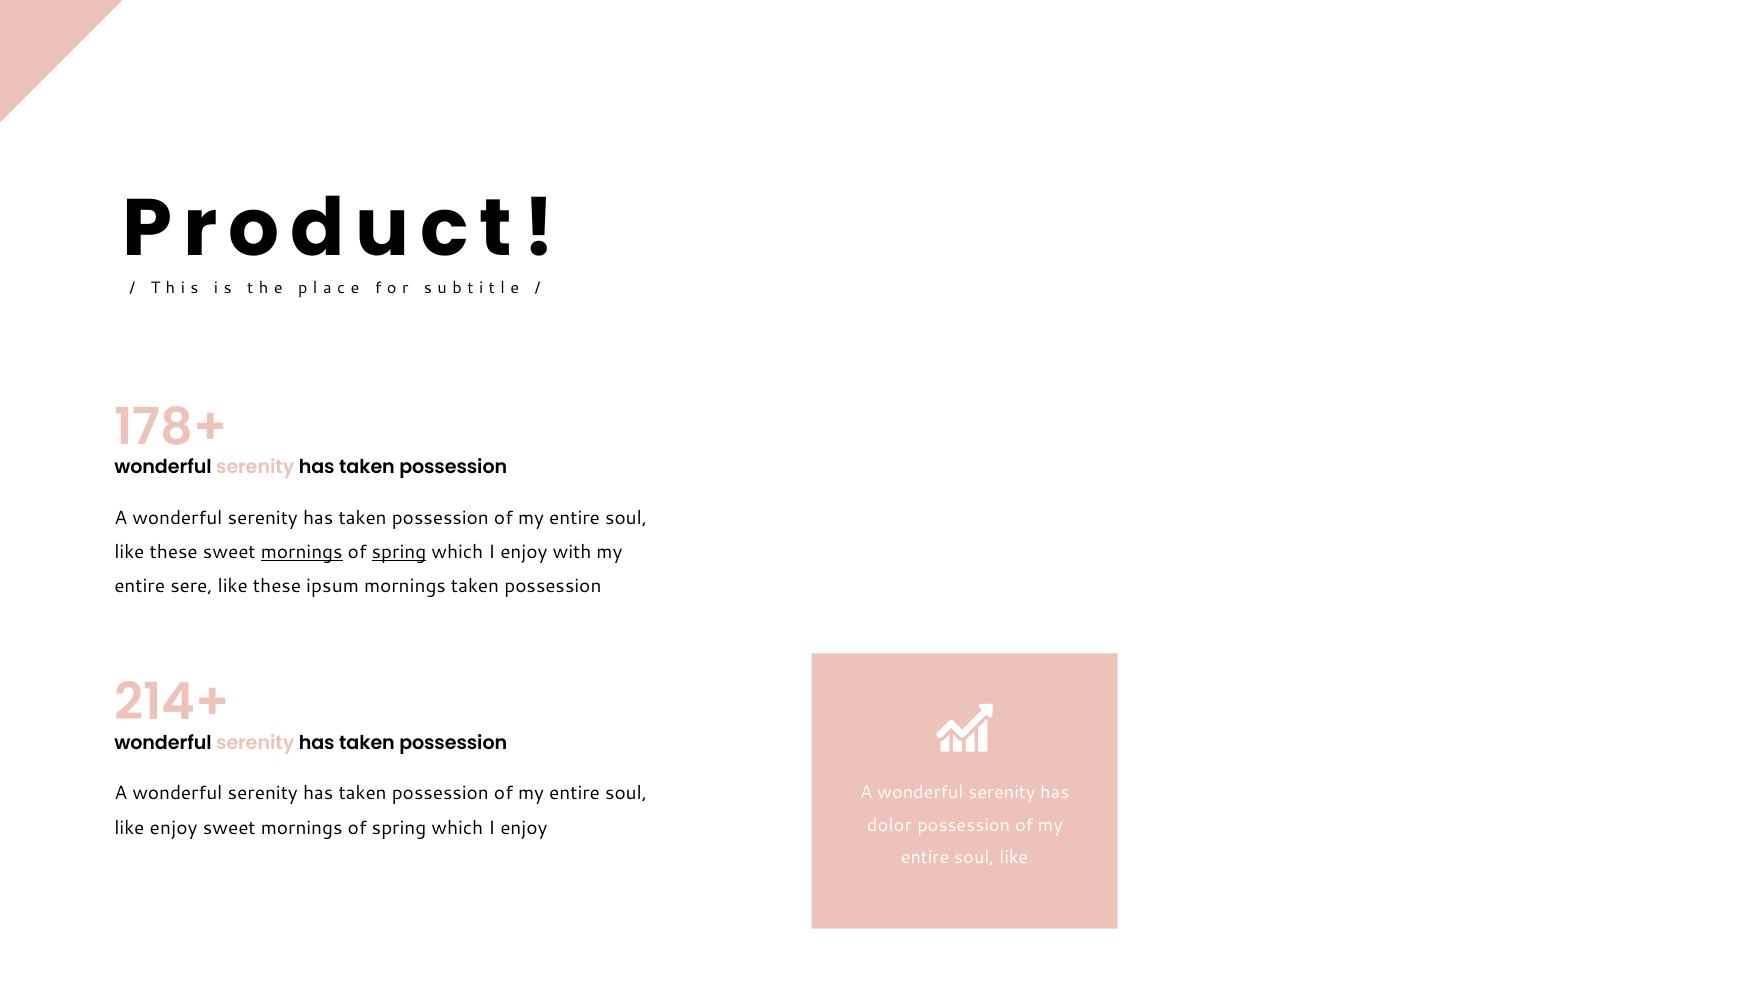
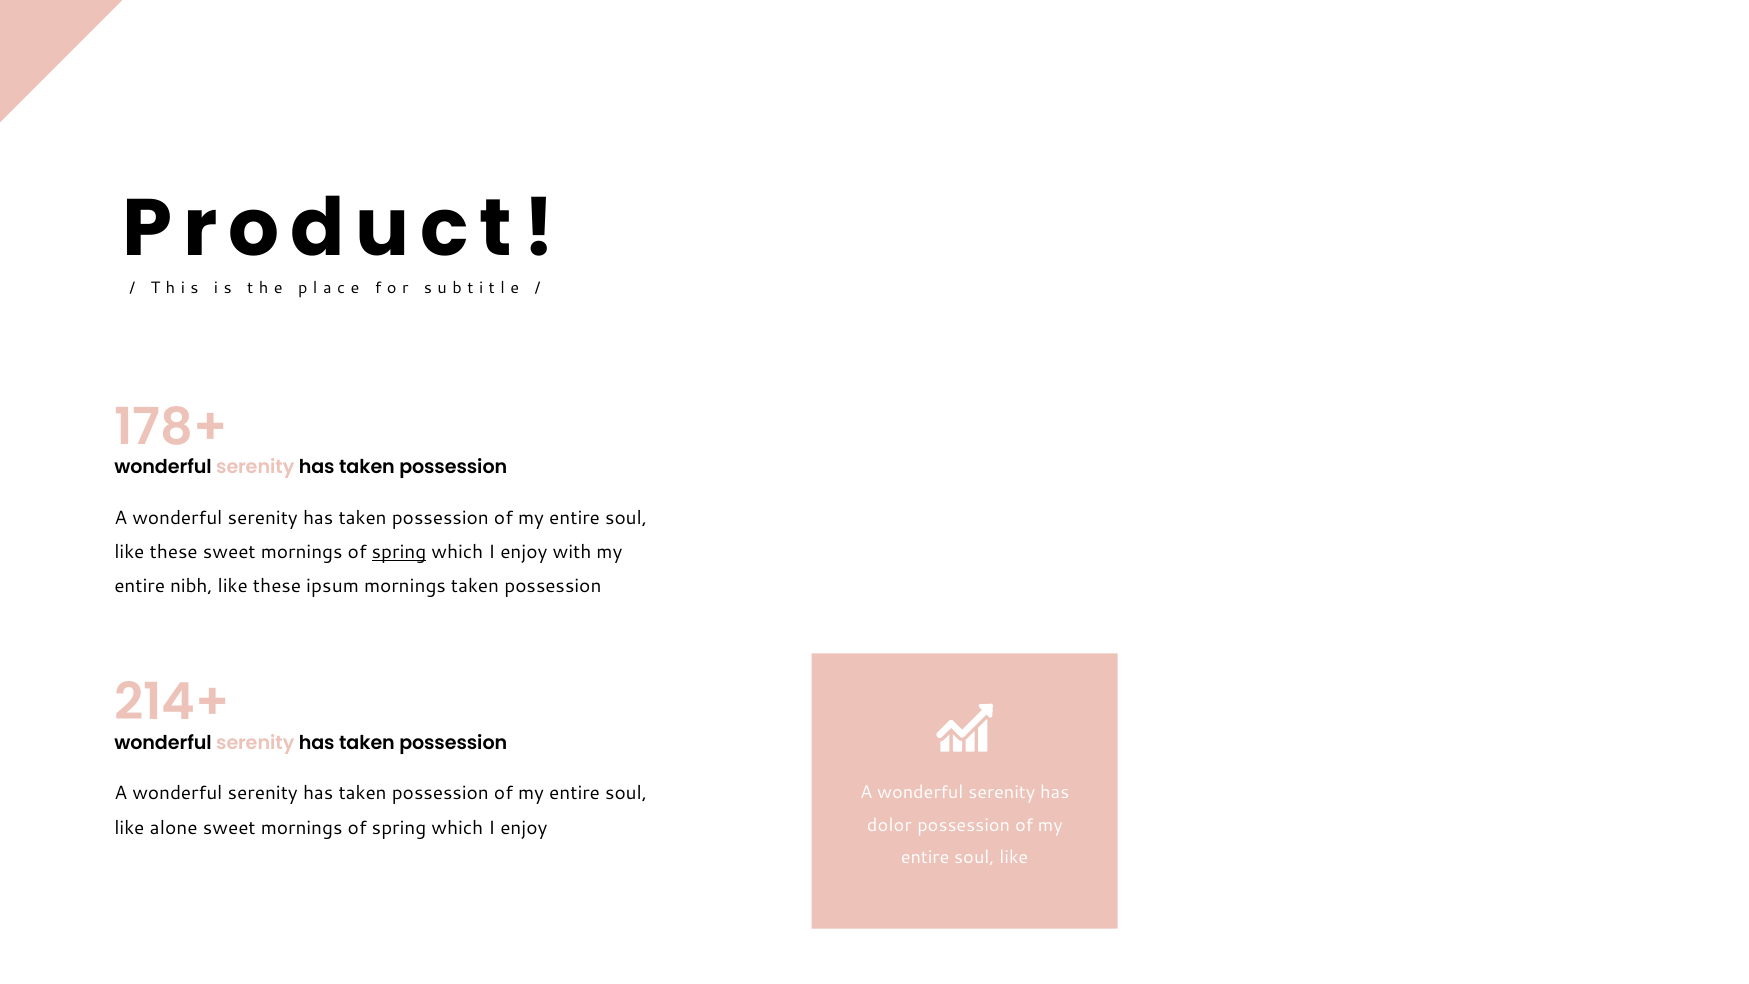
mornings underline: present -> none (302, 552)
sere: sere -> nibh (191, 587)
like enjoy: enjoy -> alone (174, 828)
